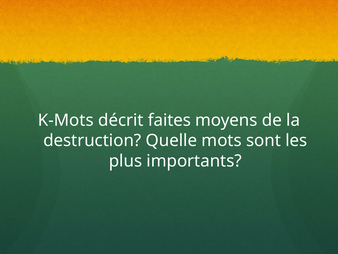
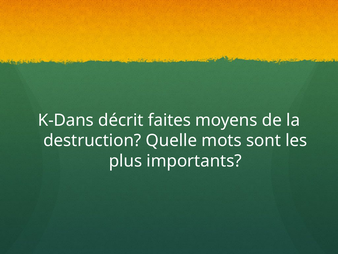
K-Mots: K-Mots -> K-Dans (66, 120)
